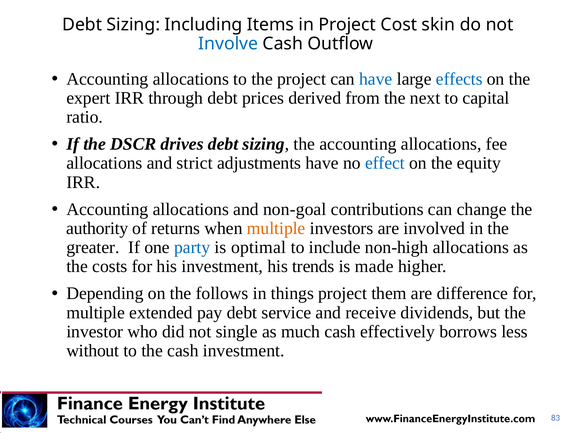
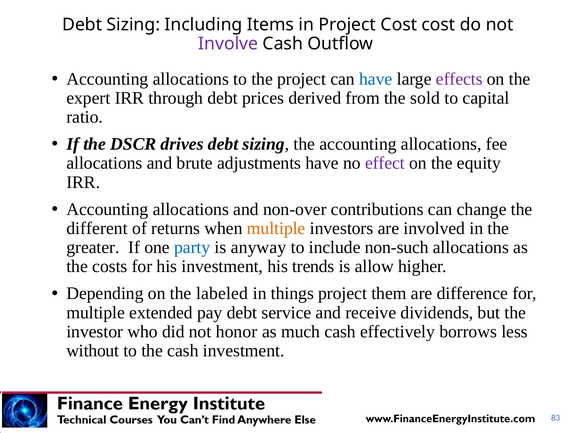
Cost skin: skin -> cost (438, 25)
Involve colour: blue -> purple (228, 44)
effects colour: blue -> purple (459, 79)
next: next -> sold (425, 98)
strict: strict -> brute (195, 163)
effect colour: blue -> purple (385, 163)
non-goal: non-goal -> non-over (295, 209)
authority: authority -> different (97, 228)
optimal: optimal -> anyway (259, 247)
non-high: non-high -> non-such (397, 247)
made: made -> allow (374, 266)
follows: follows -> labeled (222, 293)
single: single -> honor (237, 331)
